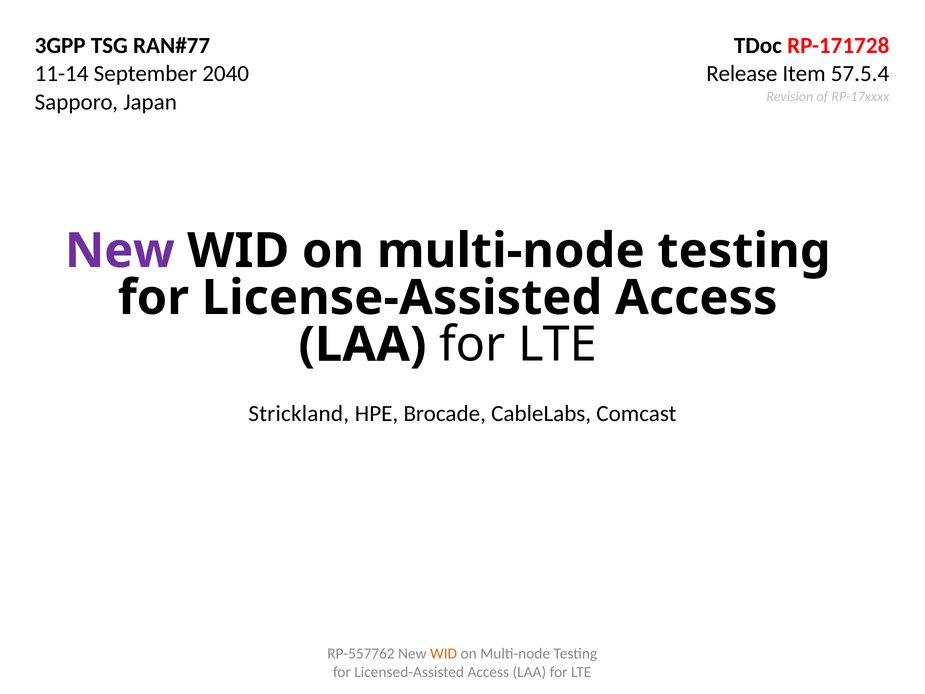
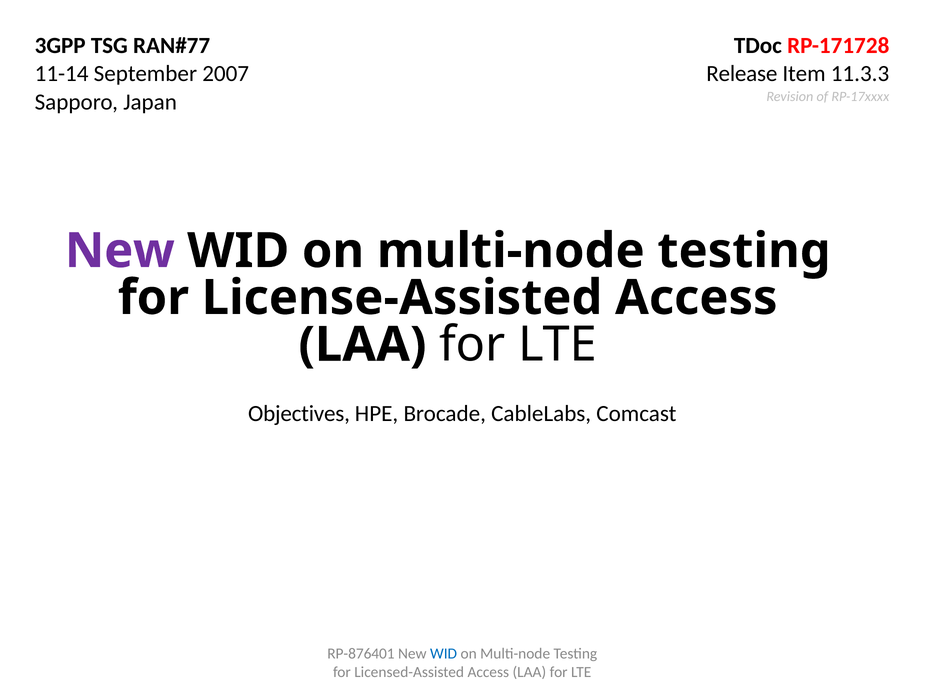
2040: 2040 -> 2007 (226, 74)
57.5.4: 57.5.4 -> 11.3.3 (860, 74)
Strickland: Strickland -> Objectives (299, 413)
RP-557762: RP-557762 -> RP-876401 (361, 653)
WID colour: orange -> blue (444, 653)
